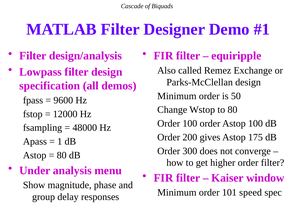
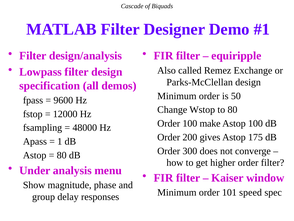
100 order: order -> make (210, 123)
